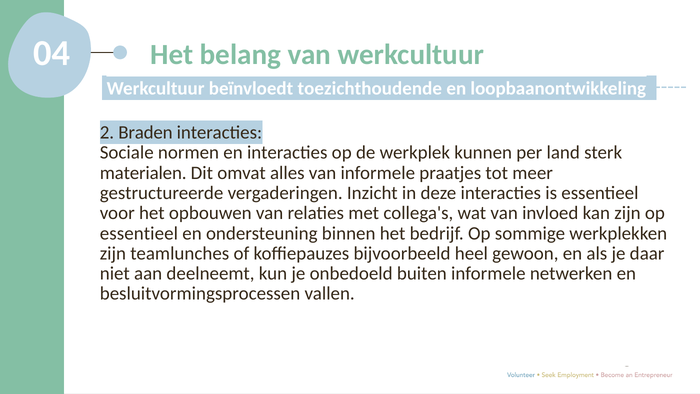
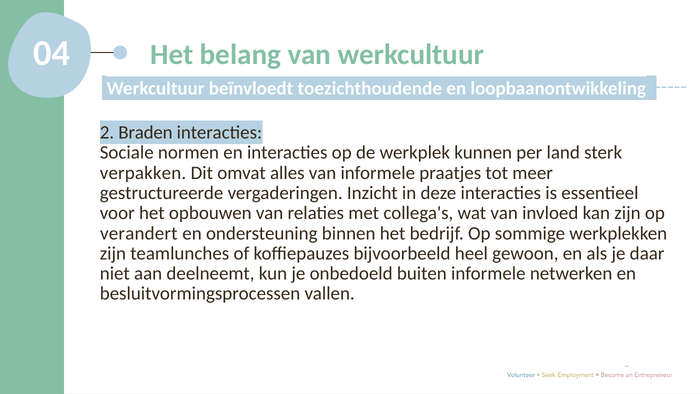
materialen: materialen -> verpakken (143, 173)
essentieel: essentieel -> verandert (139, 233)
